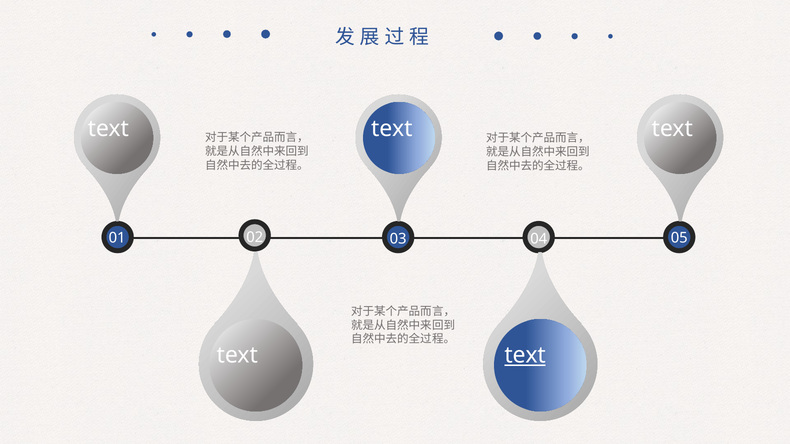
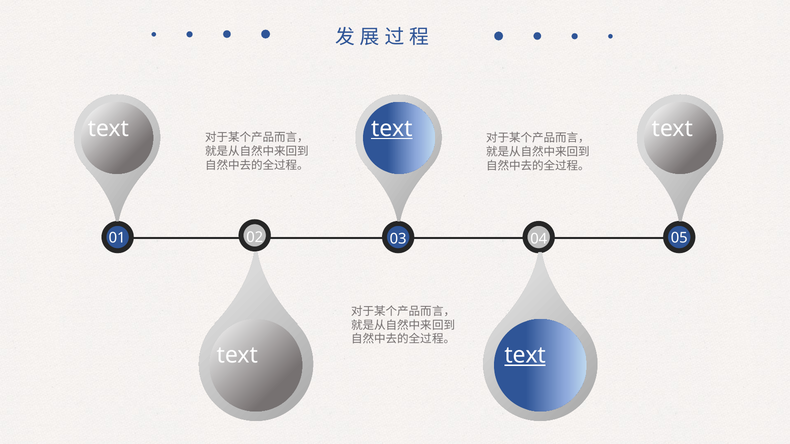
text underline: none -> present (392, 129)
